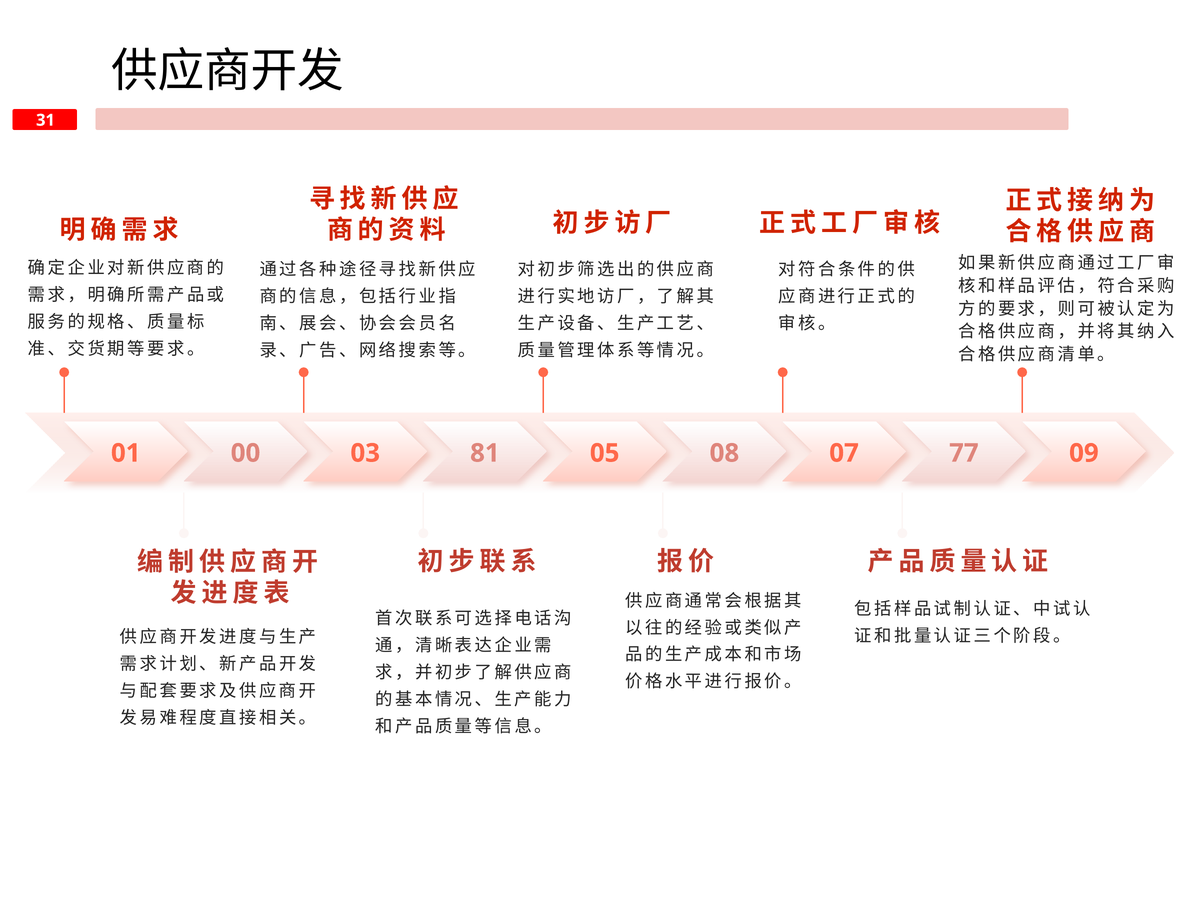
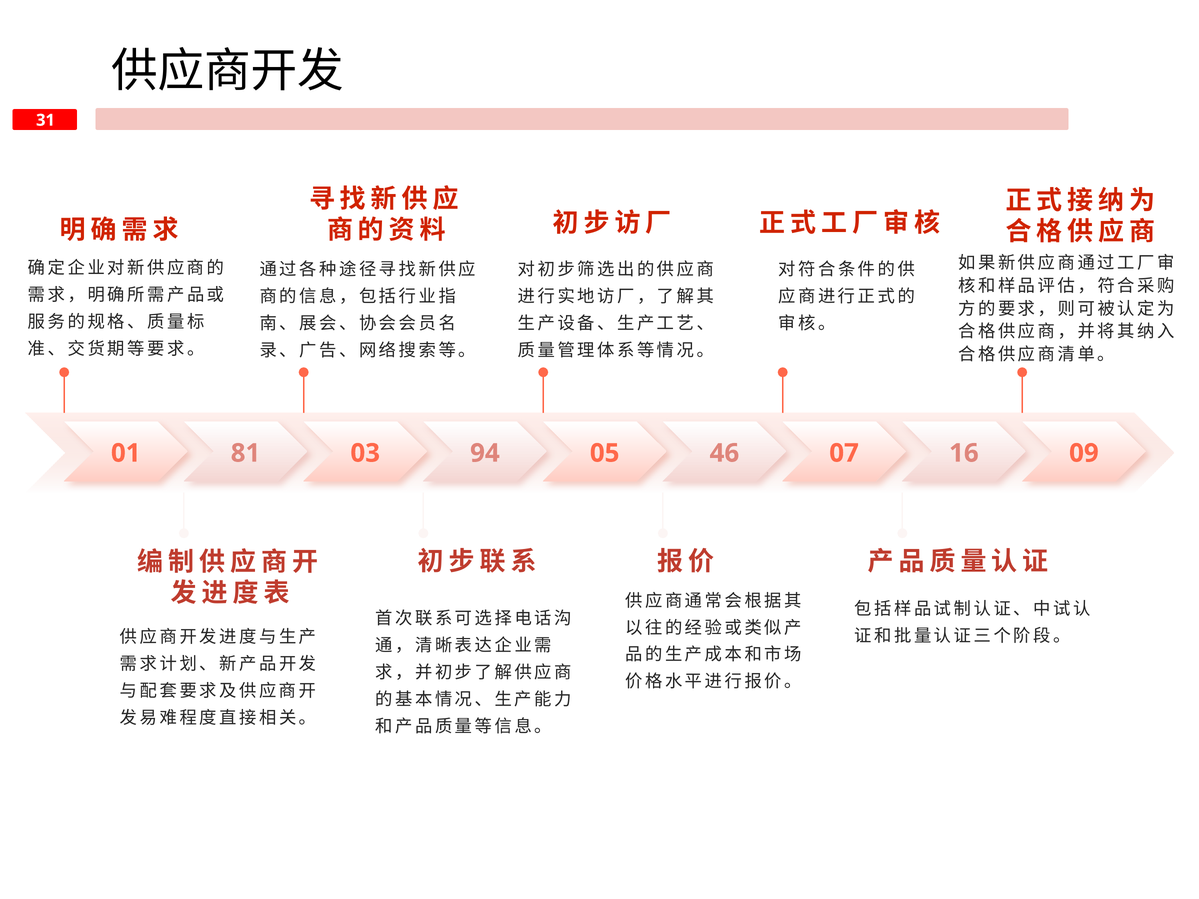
00: 00 -> 81 (246, 453)
81: 81 -> 94 (485, 453)
08: 08 -> 46 (724, 453)
77: 77 -> 16 (964, 453)
